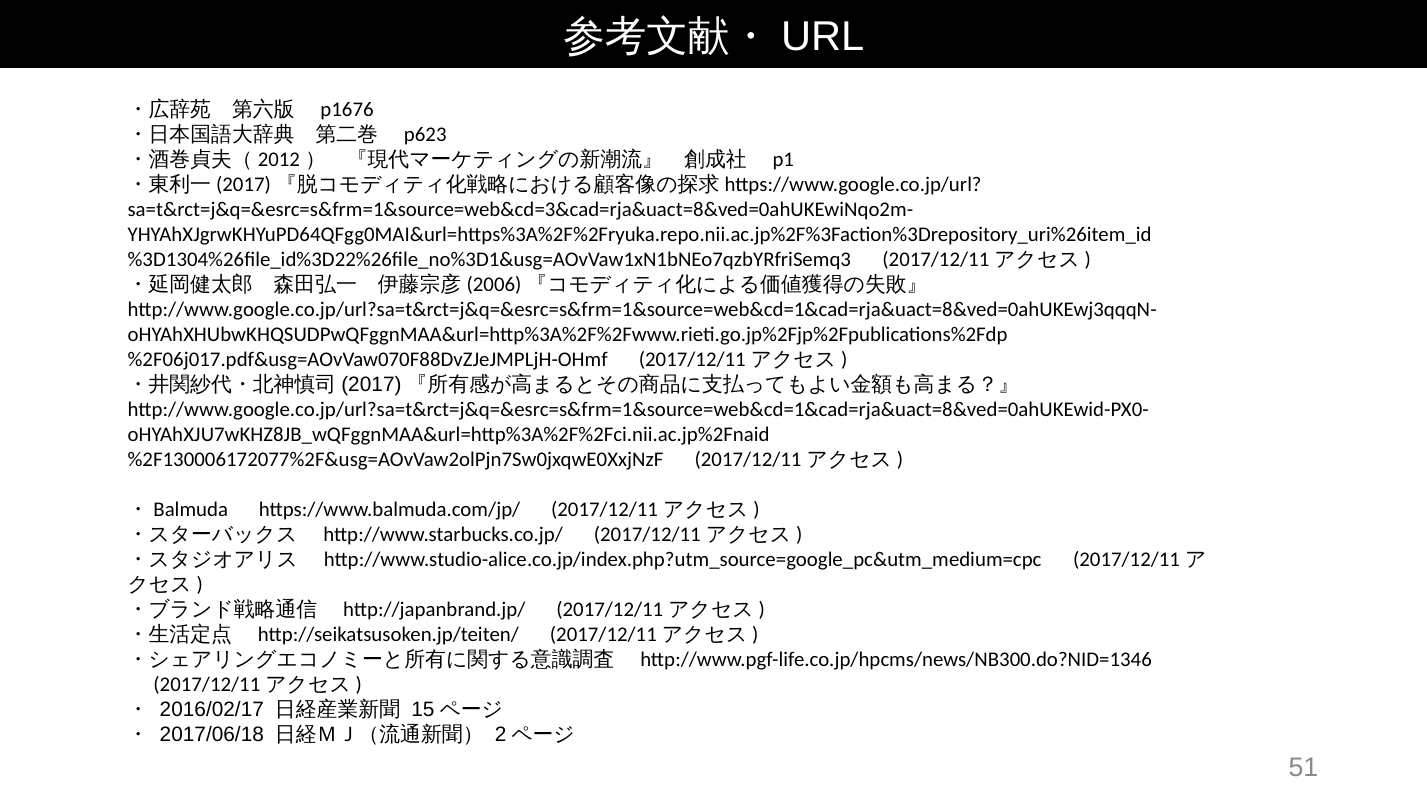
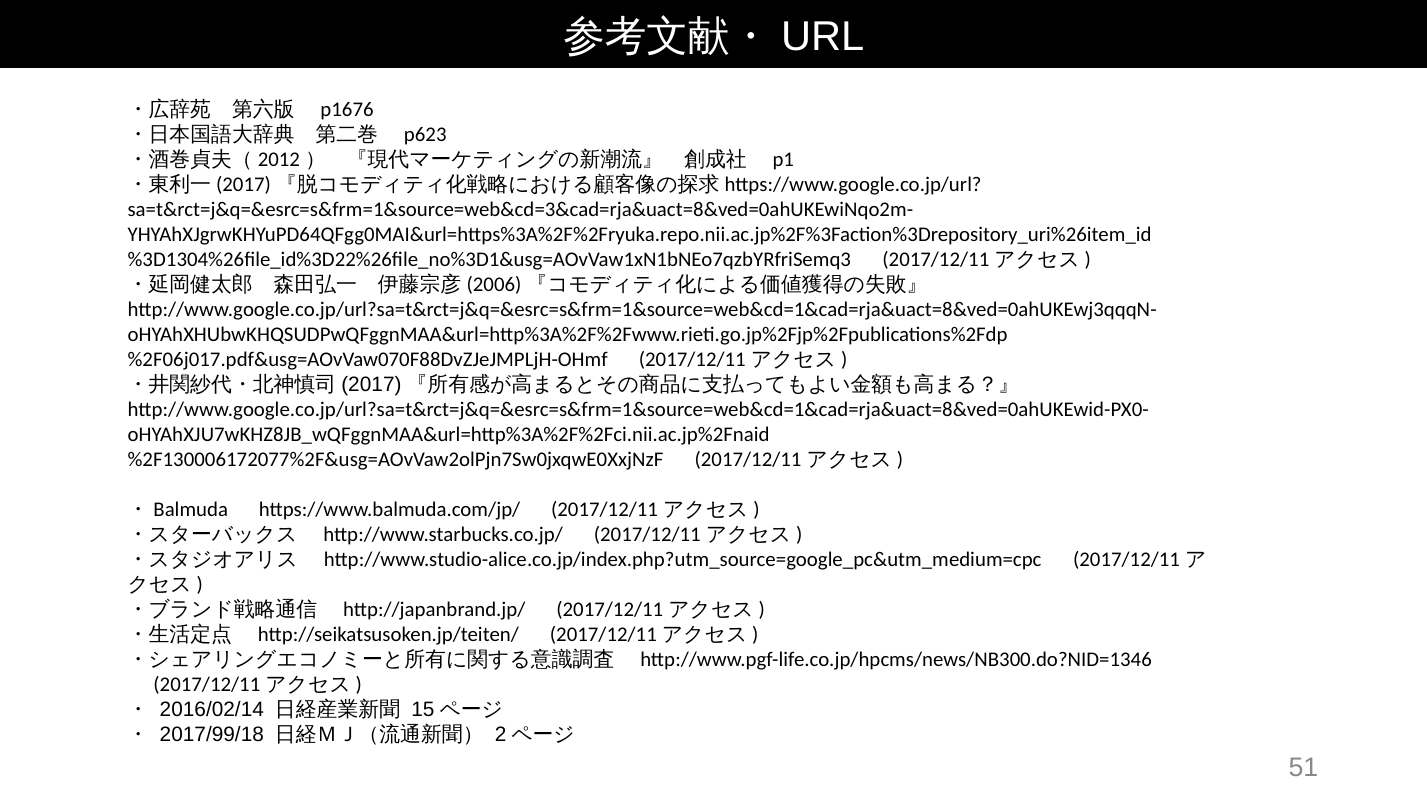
2016/02/17: 2016/02/17 -> 2016/02/14 (212, 709)
2017/06/18: 2017/06/18 -> 2017/99/18 (212, 734)
